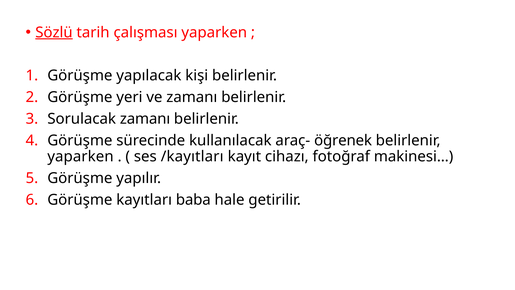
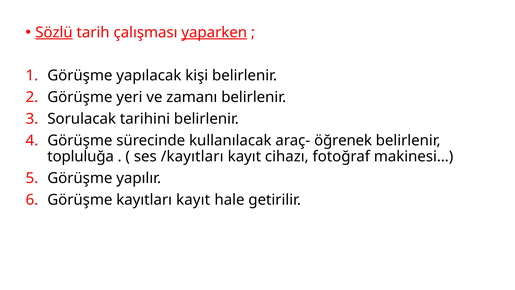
yaparken underline: none -> present (214, 32)
Sorulacak zamanı: zamanı -> tarihini (145, 119)
yaparken: yaparken -> topluluğa (81, 156)
kayıtları baba: baba -> kayıt (193, 200)
